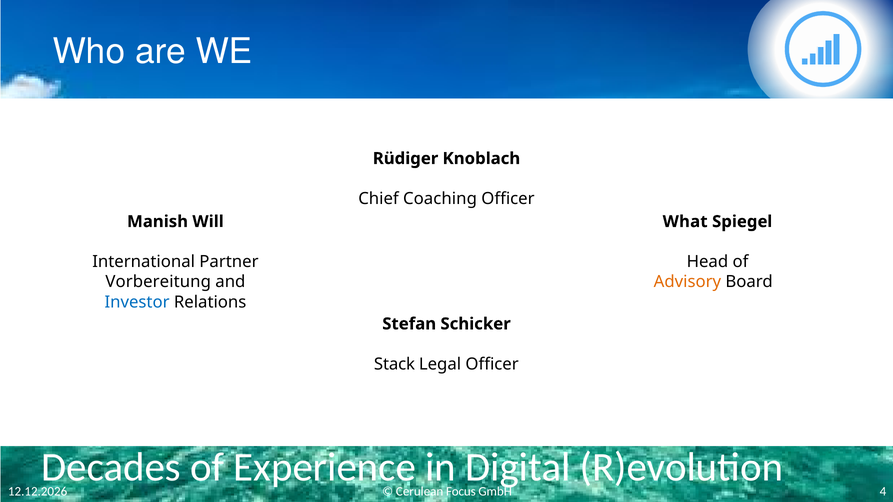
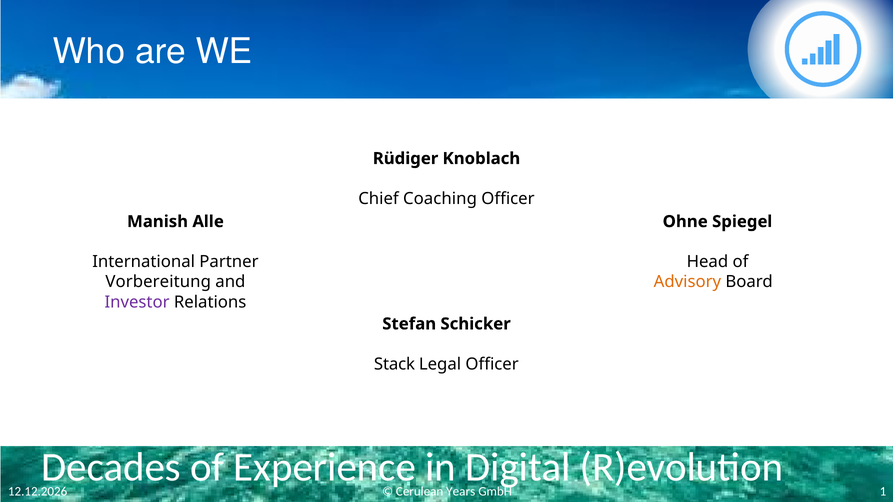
Will: Will -> Alle (208, 222)
What: What -> Ohne (685, 222)
Investor colour: blue -> purple (137, 302)
Focus: Focus -> Years (461, 492)
4: 4 -> 1 (883, 492)
